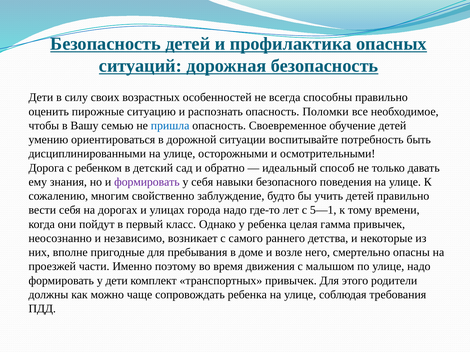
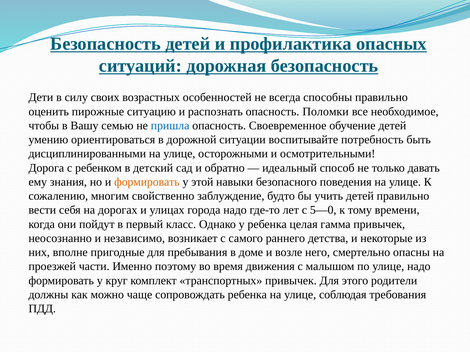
формировать colour: purple -> orange (147, 182)
у себя: себя -> этой (202, 182)
5—1: 5—1 -> 5—0 (323, 210)
у дети: дети -> круг (117, 281)
